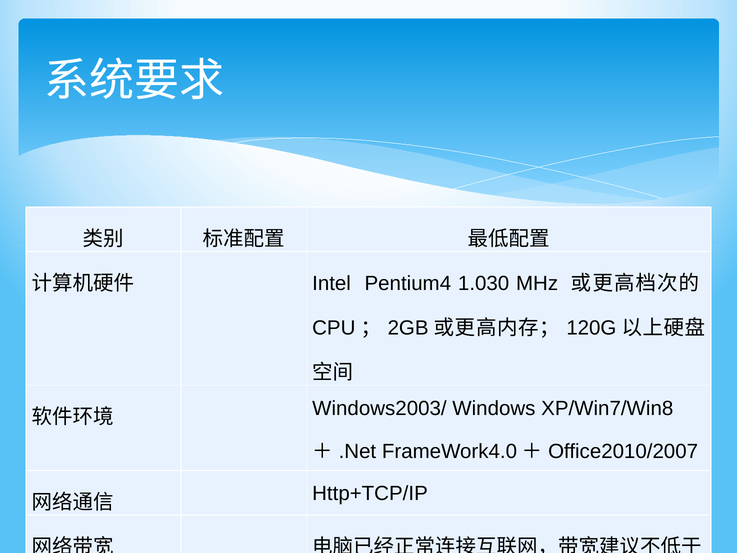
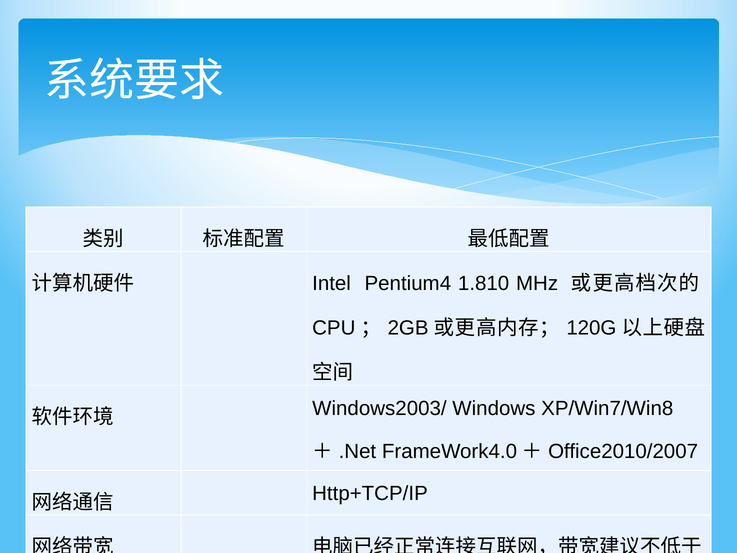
1.030: 1.030 -> 1.810 (484, 283)
